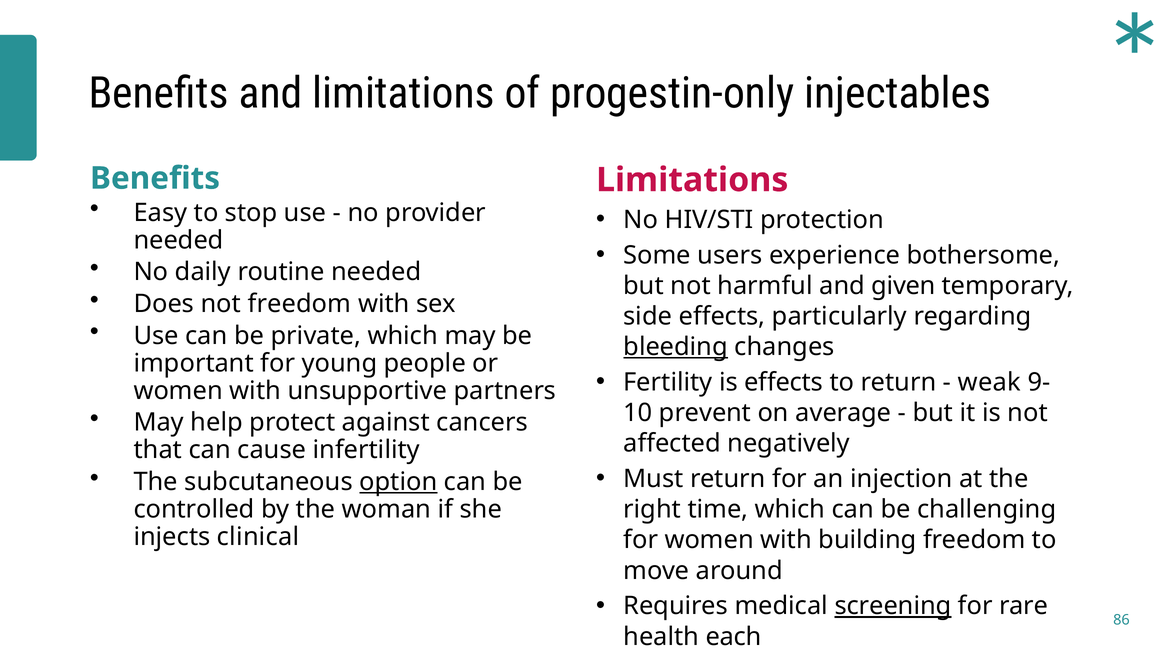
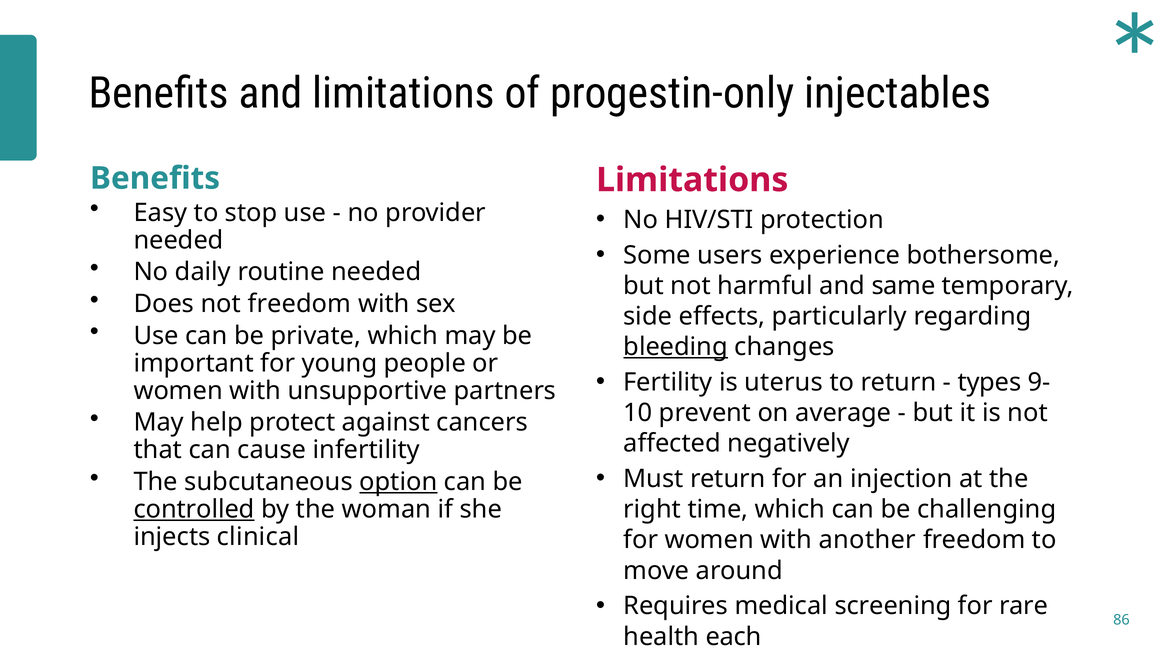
given: given -> same (903, 286)
is effects: effects -> uterus (784, 382)
weak: weak -> types (990, 382)
controlled underline: none -> present (194, 509)
building: building -> another (867, 540)
screening underline: present -> none (893, 606)
